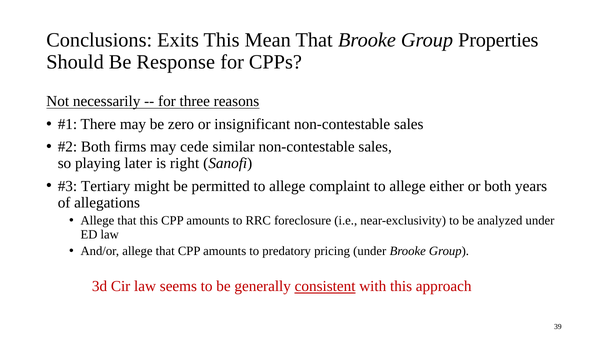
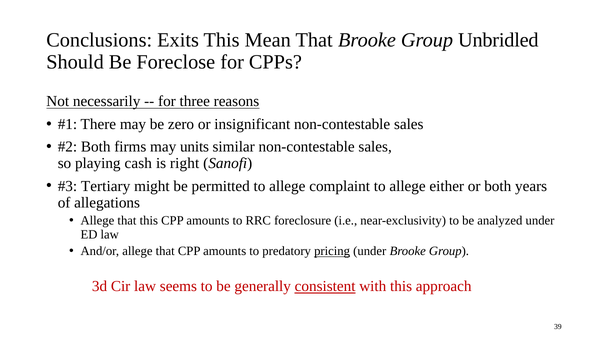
Properties: Properties -> Unbridled (498, 40)
Response: Response -> Foreclose (176, 62)
cede: cede -> units (195, 147)
later: later -> cash (138, 163)
pricing underline: none -> present (332, 251)
